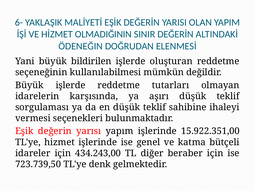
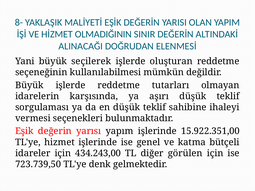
6-: 6- -> 8- (19, 22)
ÖDENEĞIN: ÖDENEĞIN -> ALINACAĞI (81, 46)
bildirilen: bildirilen -> seçilerek (91, 61)
beraber: beraber -> görülen (185, 153)
